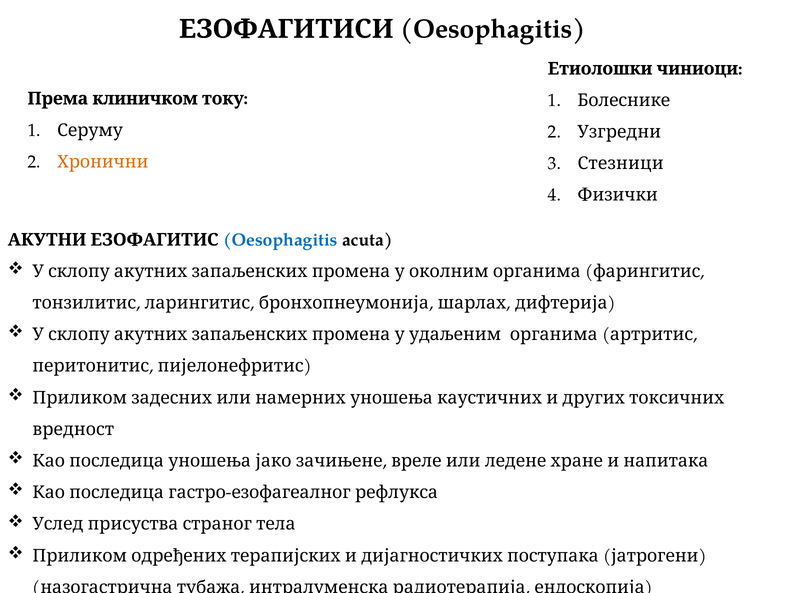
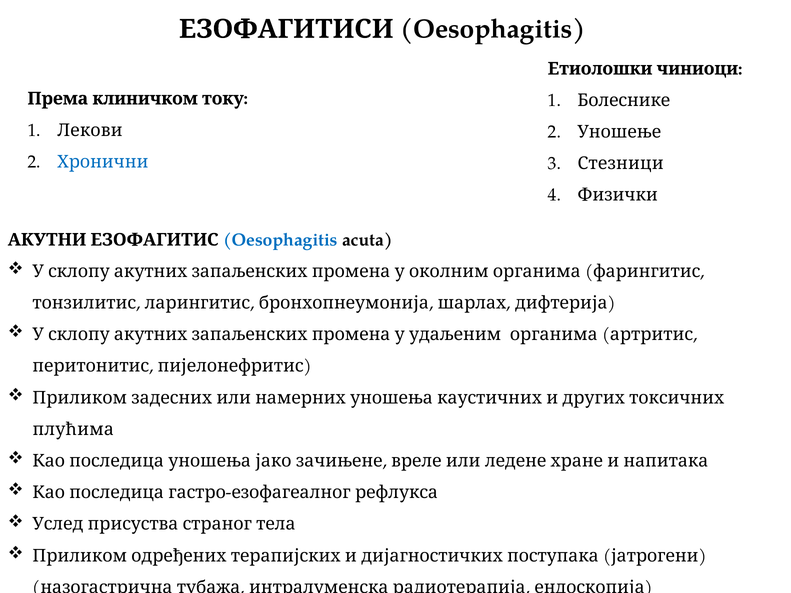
Серуму: Серуму -> Лекови (90, 130)
Узгредни: Узгредни -> Уношење (619, 132)
Хронични colour: orange -> blue (103, 162)
вредност: вредност -> плућима (73, 430)
